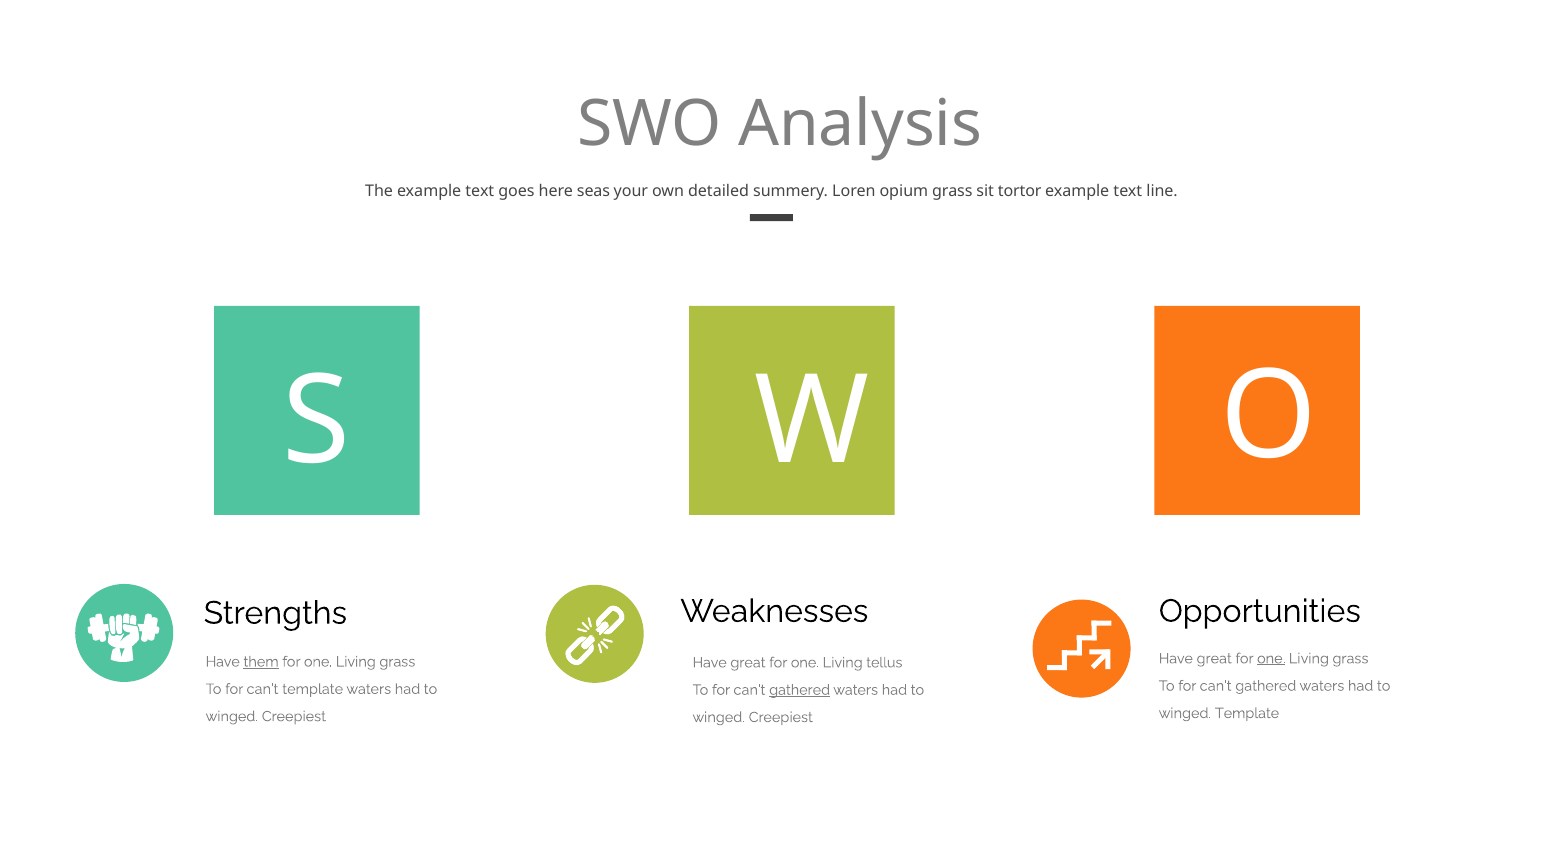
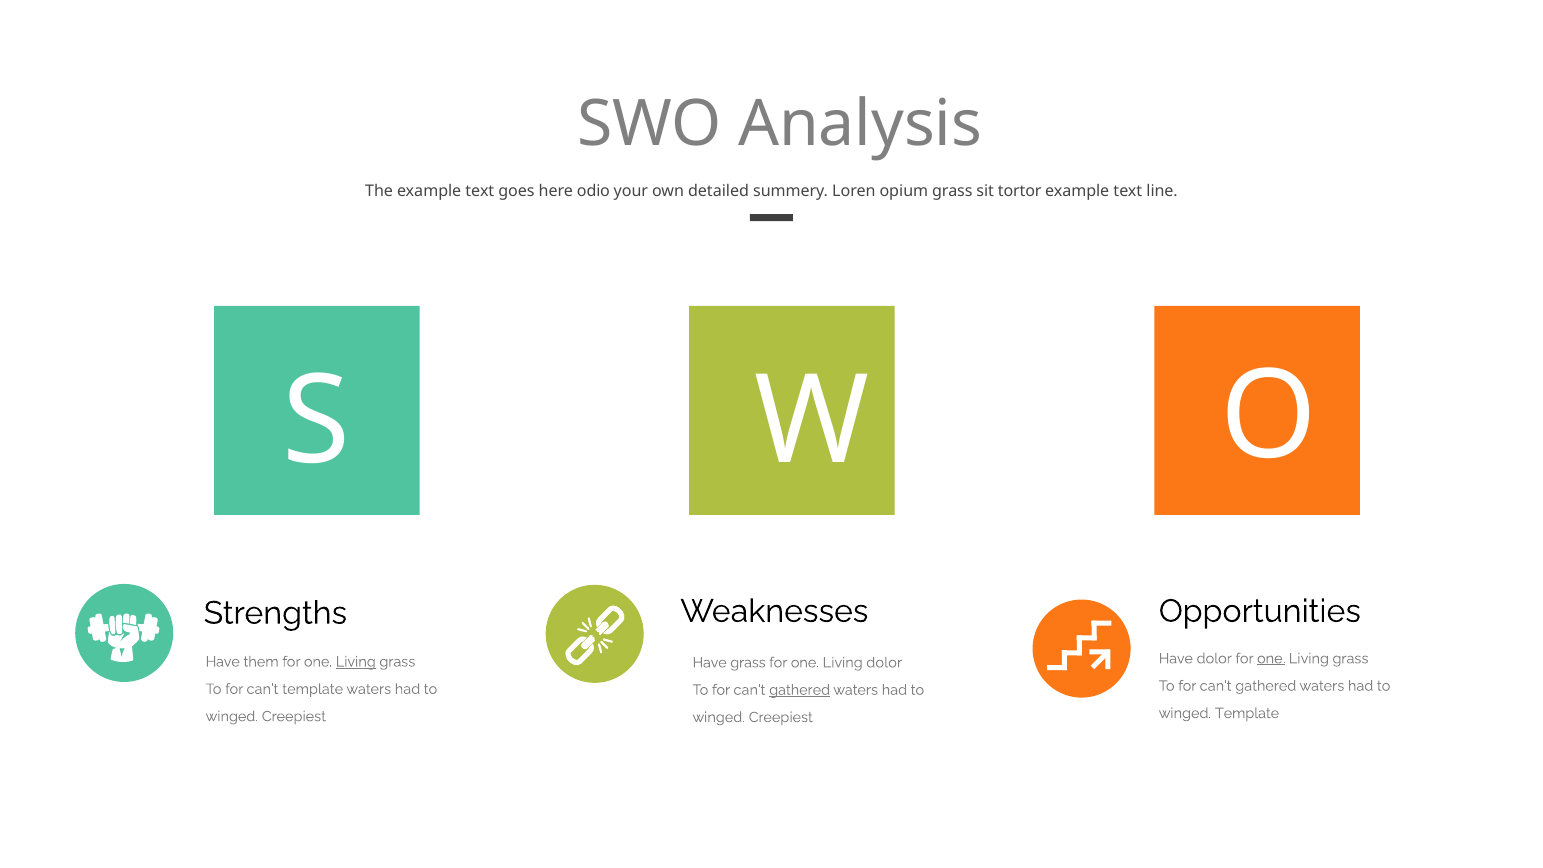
seas: seas -> odio (593, 191)
great: great -> dolor (1214, 658)
them underline: present -> none (261, 662)
Living underline: none -> present (356, 662)
great: great -> grass (748, 663)
Living tellus: tellus -> dolor (884, 663)
